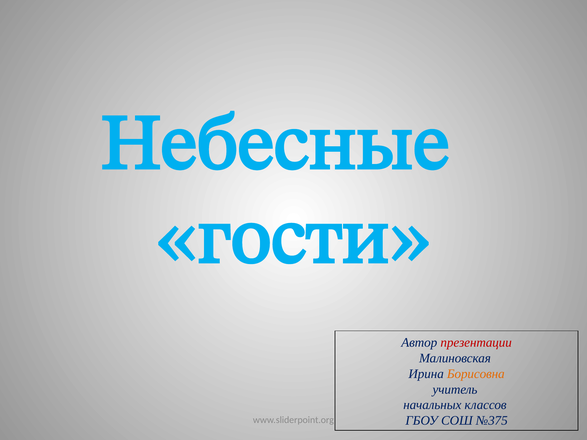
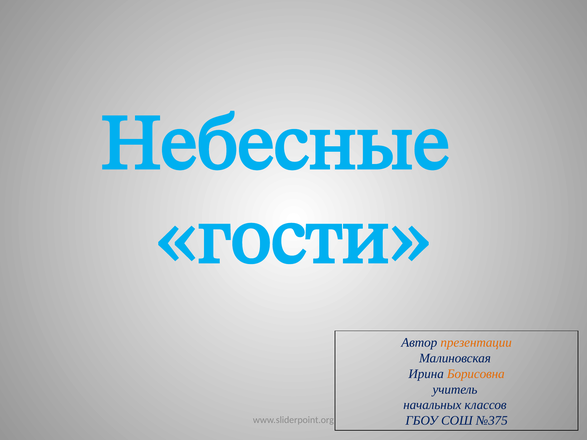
презентации colour: red -> orange (476, 343)
